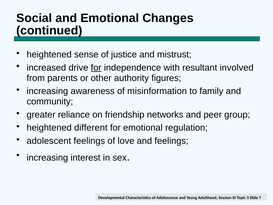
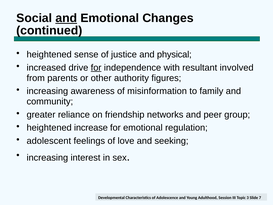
and underline: none -> present (66, 18)
mistrust: mistrust -> physical (174, 54)
different: different -> increase (91, 128)
and feelings: feelings -> seeking (171, 141)
